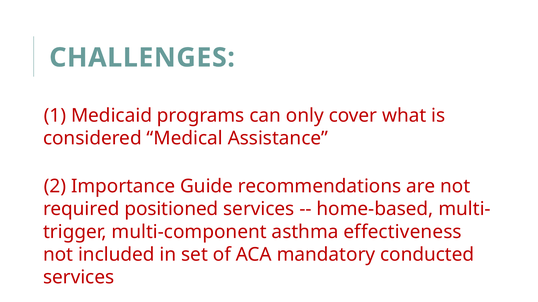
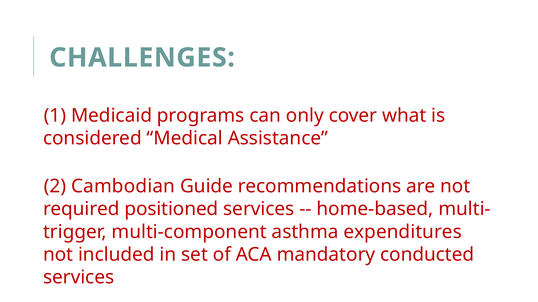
Importance: Importance -> Cambodian (123, 186)
effectiveness: effectiveness -> expenditures (403, 232)
